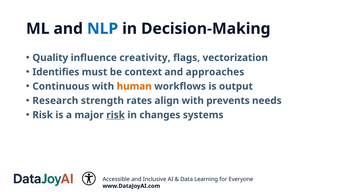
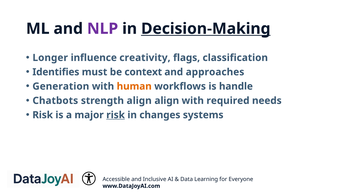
NLP colour: blue -> purple (103, 29)
Decision-Making underline: none -> present (206, 29)
Quality: Quality -> Longer (50, 58)
vectorization: vectorization -> classification (235, 58)
Continuous: Continuous -> Generation (61, 86)
output: output -> handle (236, 86)
Research: Research -> Chatbots (55, 101)
strength rates: rates -> align (139, 101)
prevents: prevents -> required (228, 101)
